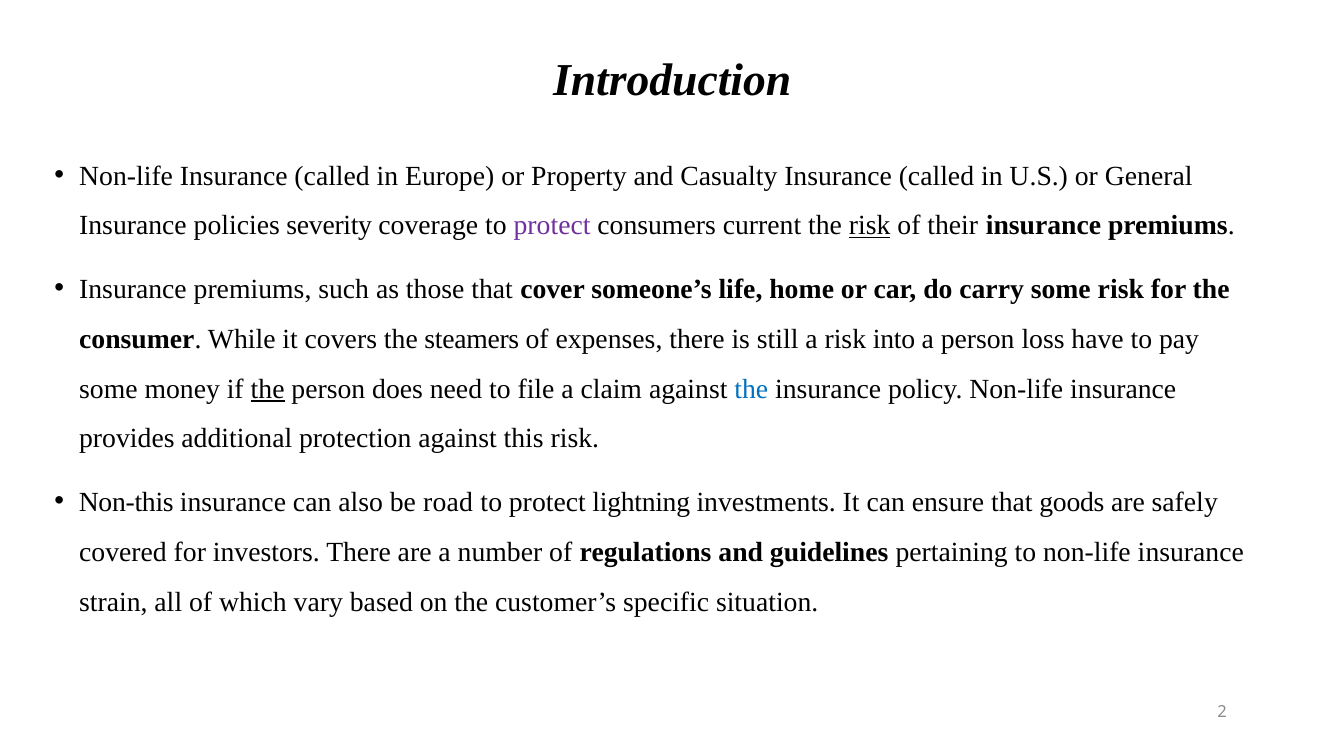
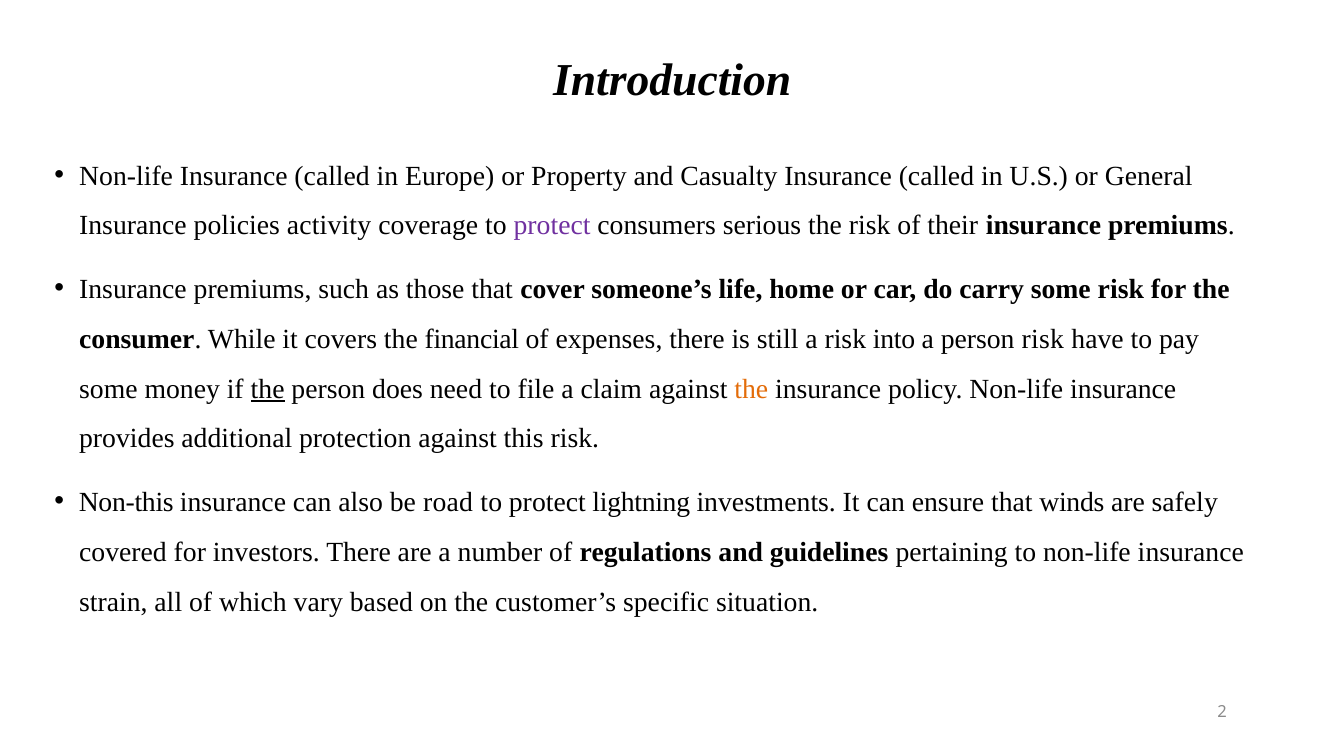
severity: severity -> activity (329, 226)
current: current -> serious (762, 226)
risk underline: present -> none (870, 226)
steamers: steamers -> financial (472, 339)
person loss: loss -> risk (1043, 339)
the colour: blue -> orange (751, 389)
goods: goods -> winds (1072, 502)
